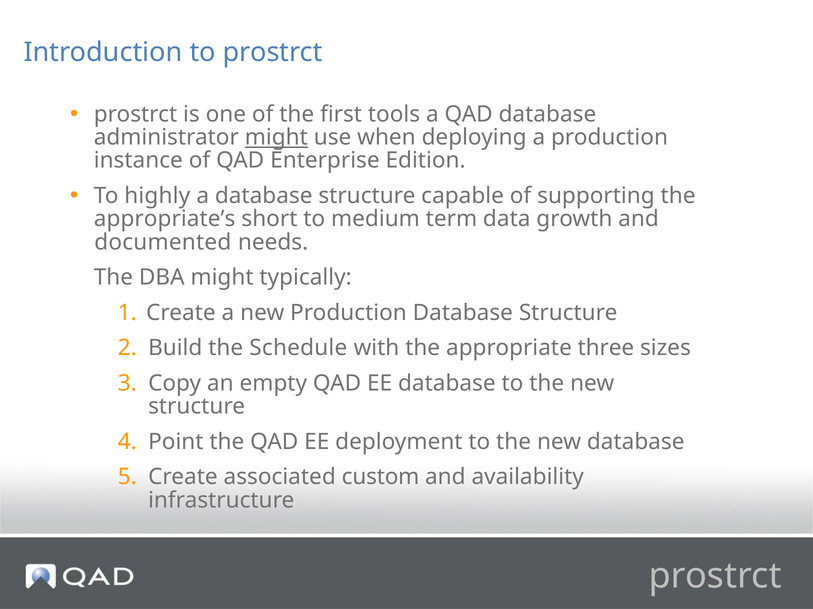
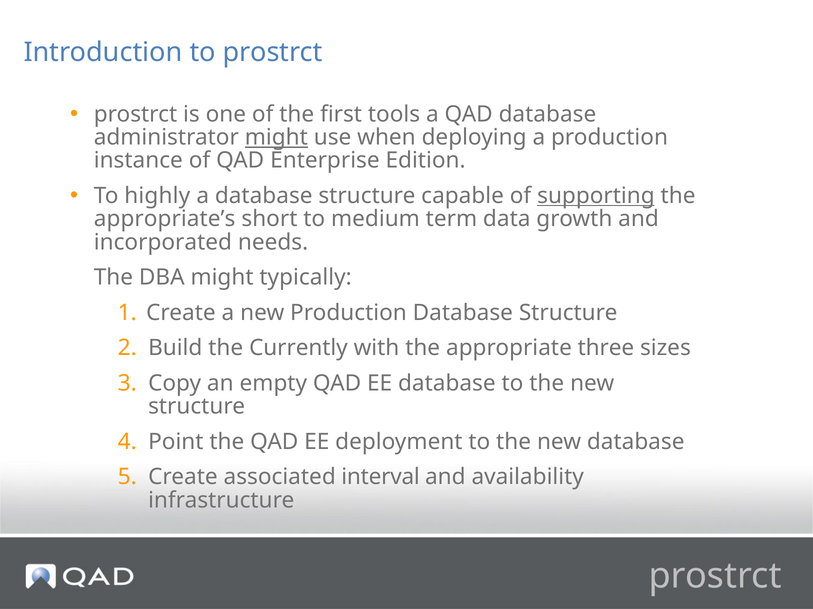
supporting underline: none -> present (596, 196)
documented: documented -> incorporated (163, 242)
Schedule: Schedule -> Currently (298, 348)
custom: custom -> interval (381, 478)
